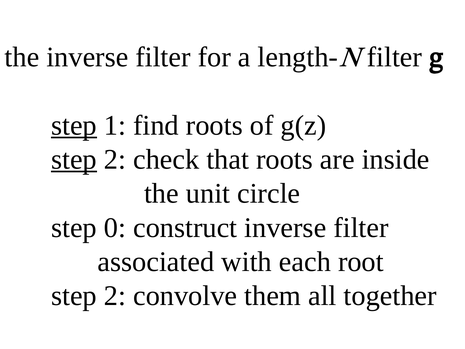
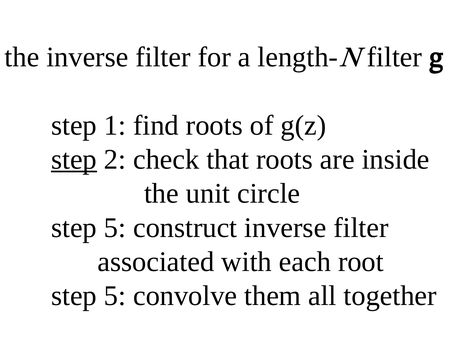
step underline: present -> none (74, 125)
0: 0 -> 5 (115, 227)
2: 2 -> 5 (115, 296)
